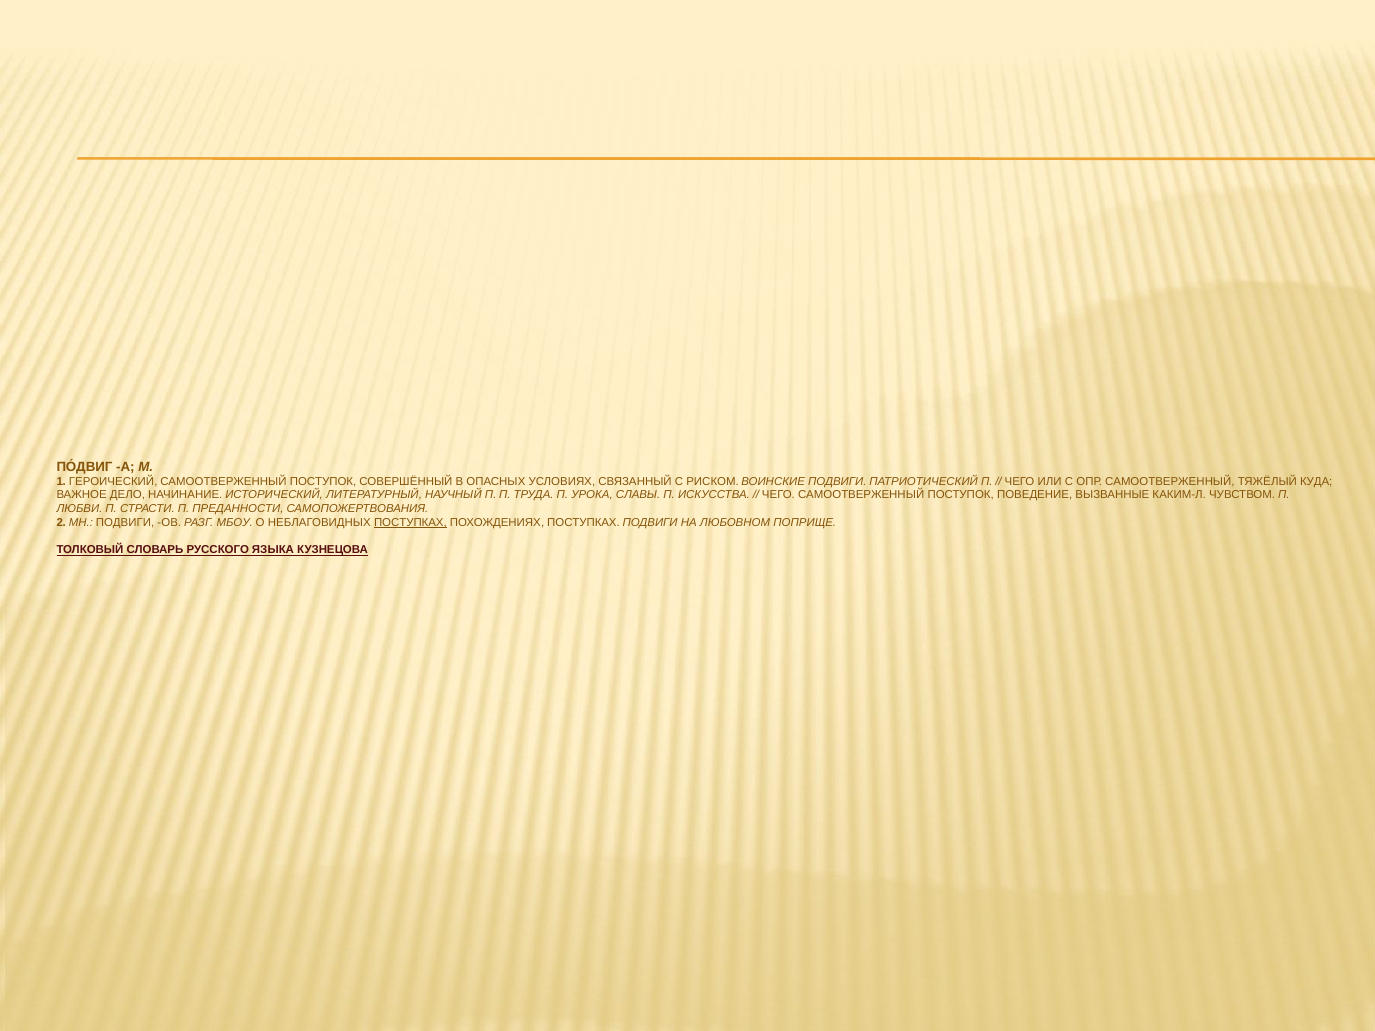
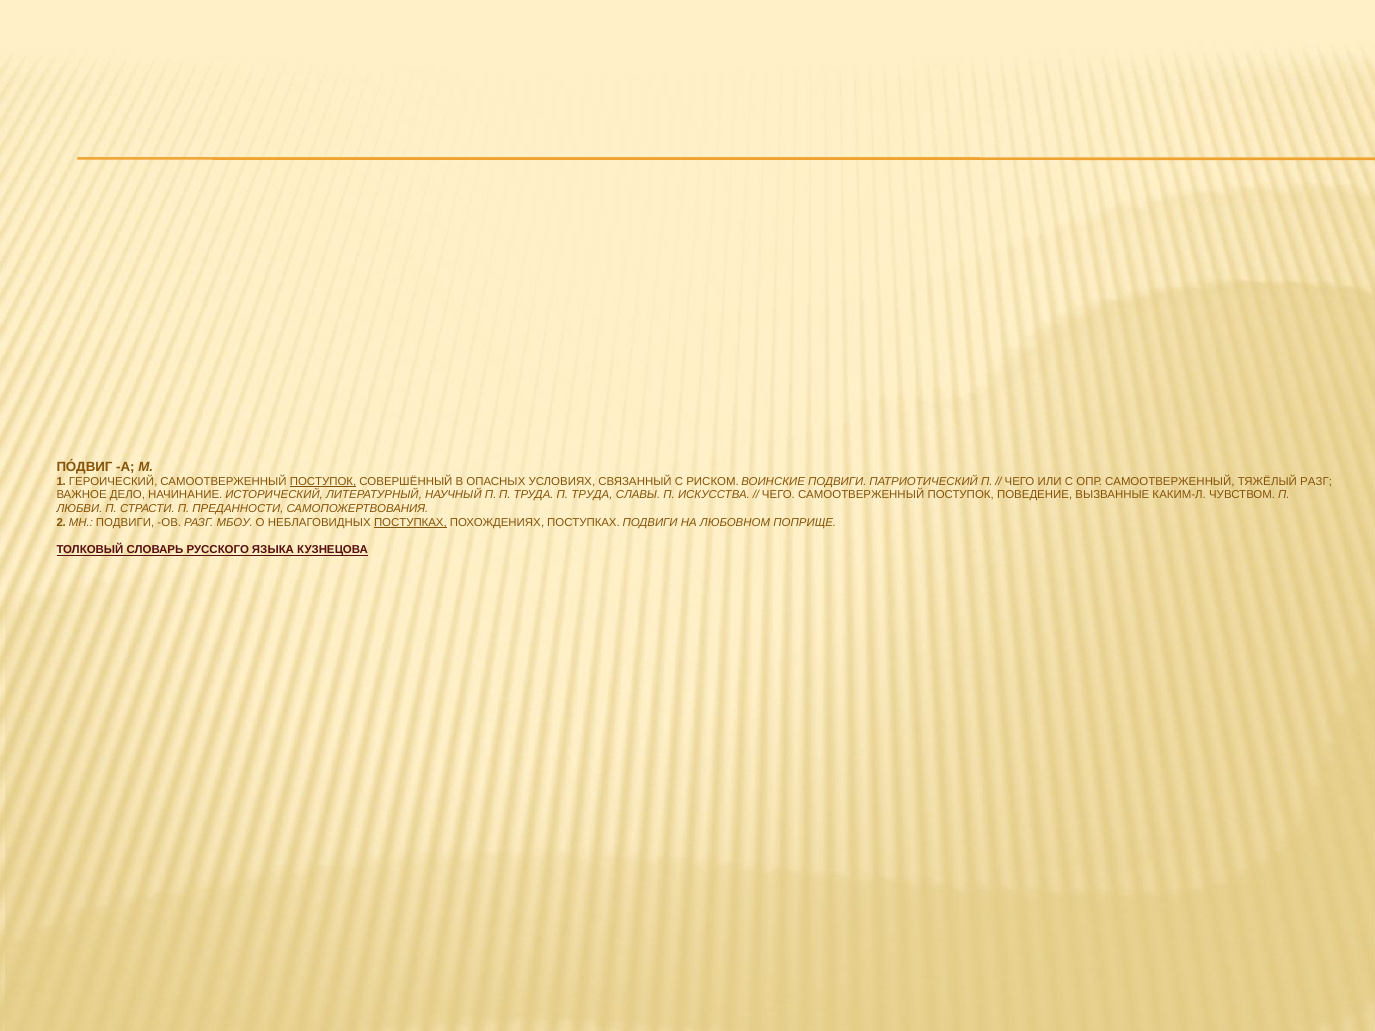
ПОСТУПОК underline: none -> present (323, 482)
ТЯЖЁЛЫЙ КУДА: КУДА -> РАЗГ (1316, 482)
ТРУДА П УРОКА: УРОКА -> ТРУДА (592, 495)
